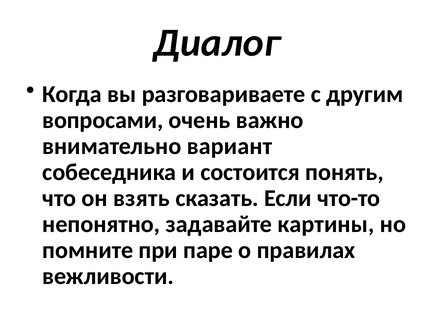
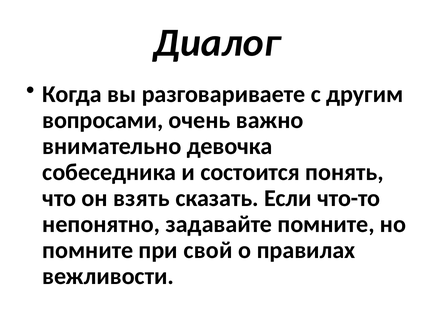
вариант: вариант -> девочка (230, 146)
задавайте картины: картины -> помните (326, 224)
паре: паре -> свой (208, 251)
